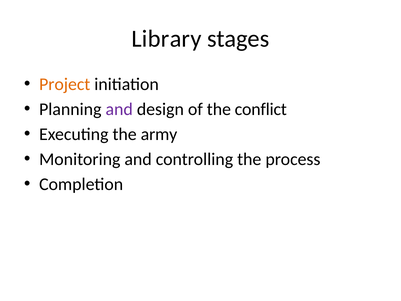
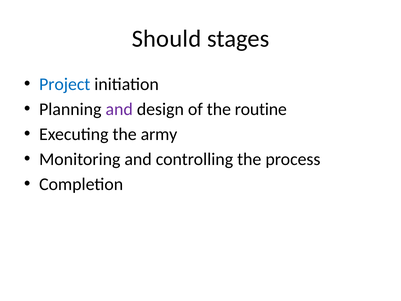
Library: Library -> Should (166, 39)
Project colour: orange -> blue (65, 84)
conflict: conflict -> routine (261, 109)
